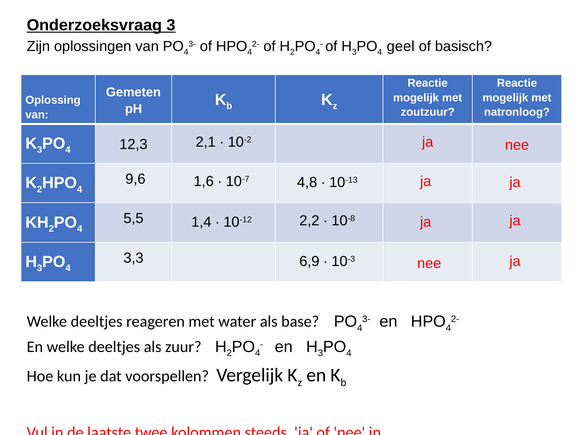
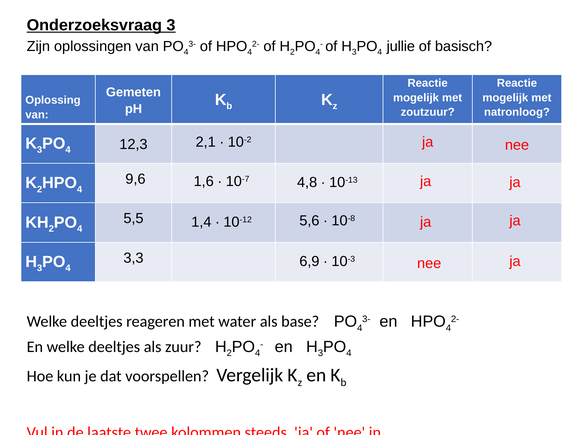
geel: geel -> jullie (401, 46)
2,2: 2,2 -> 5,6 (309, 221)
